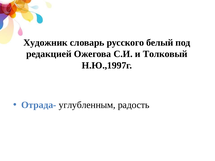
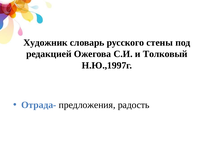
белый: белый -> стены (160, 43)
углубленным: углубленным -> предложения (87, 105)
